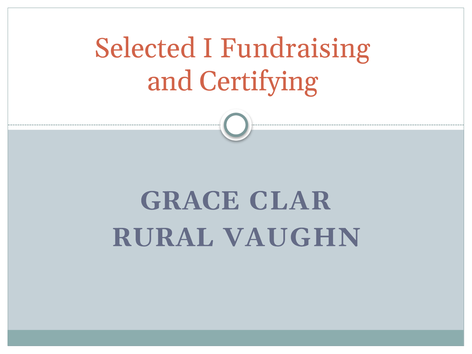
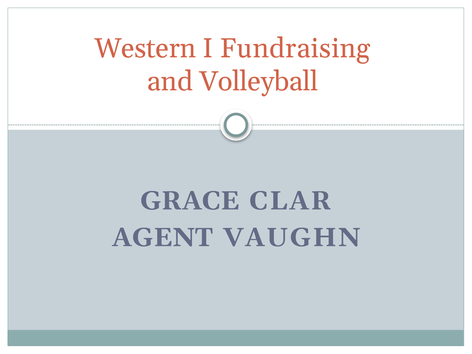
Selected: Selected -> Western (145, 48)
Certifying: Certifying -> Volleyball (259, 81)
RURAL: RURAL -> AGENT (162, 237)
